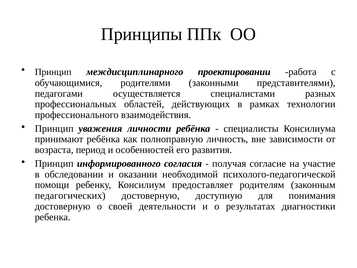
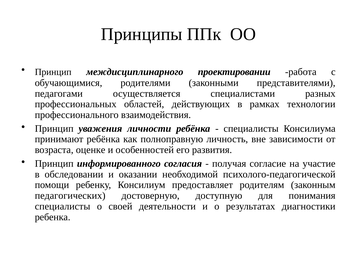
период: период -> оценке (91, 150)
достоверную: достоверную -> специалисты (63, 206)
